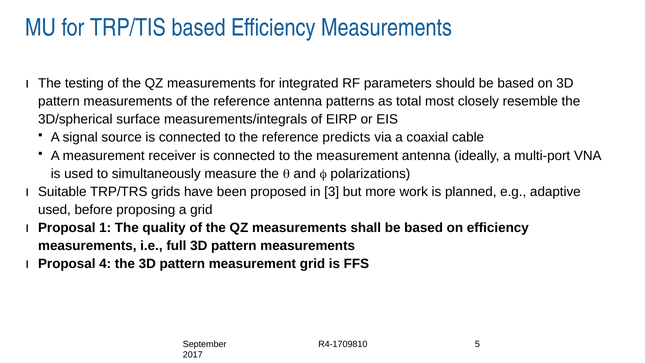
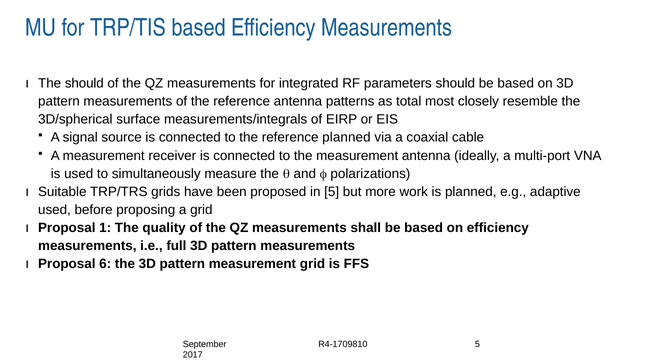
The testing: testing -> should (84, 83)
reference predicts: predicts -> planned (346, 137)
in 3: 3 -> 5 (332, 192)
4: 4 -> 6 (105, 264)
